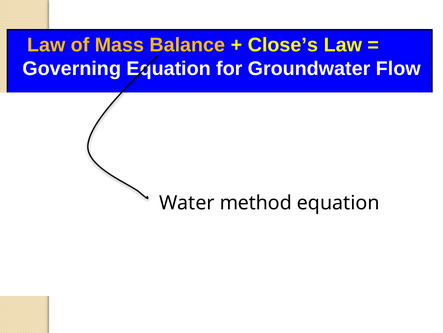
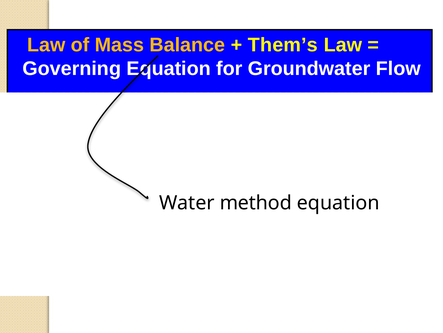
Close’s: Close’s -> Them’s (283, 45)
